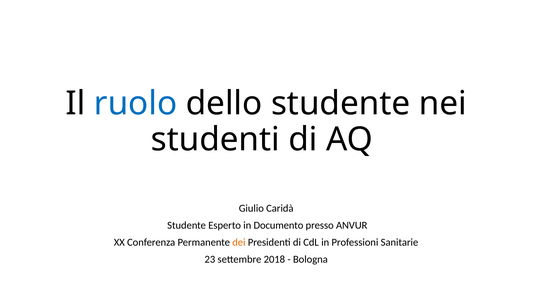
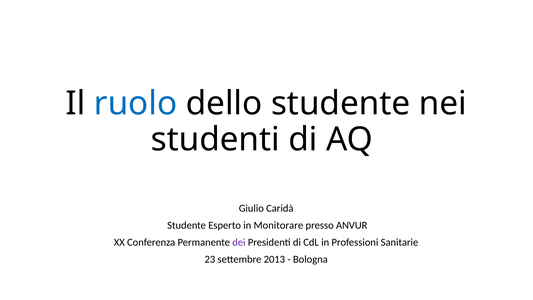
Documento: Documento -> Monitorare (278, 225)
dei colour: orange -> purple (239, 242)
2018: 2018 -> 2013 (274, 259)
